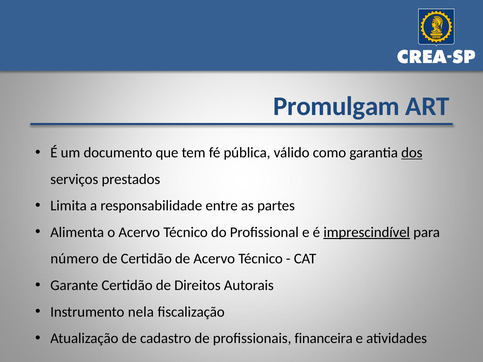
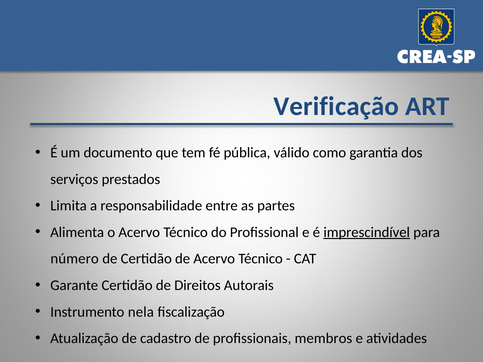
Promulgam: Promulgam -> Verificação (336, 106)
dos underline: present -> none (412, 153)
financeira: financeira -> membros (323, 339)
